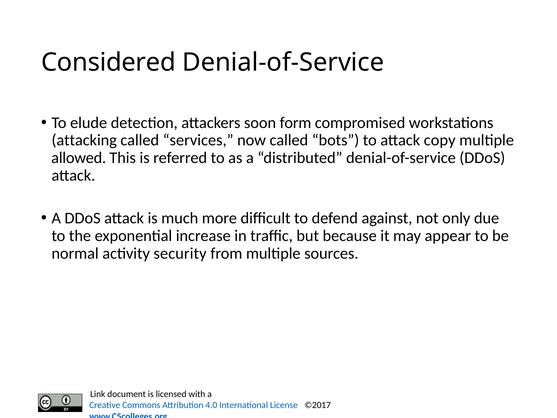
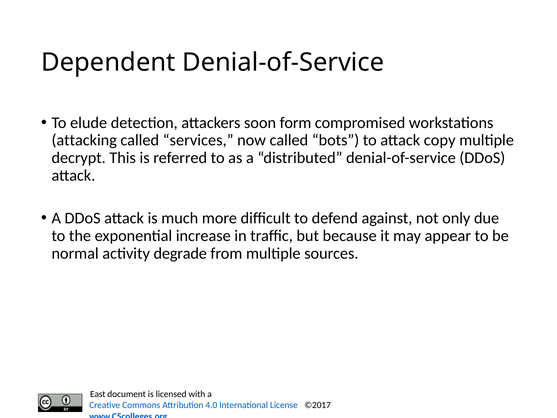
Considered: Considered -> Dependent (108, 62)
allowed: allowed -> decrypt (79, 158)
security: security -> degrade (180, 253)
Link: Link -> East (98, 394)
